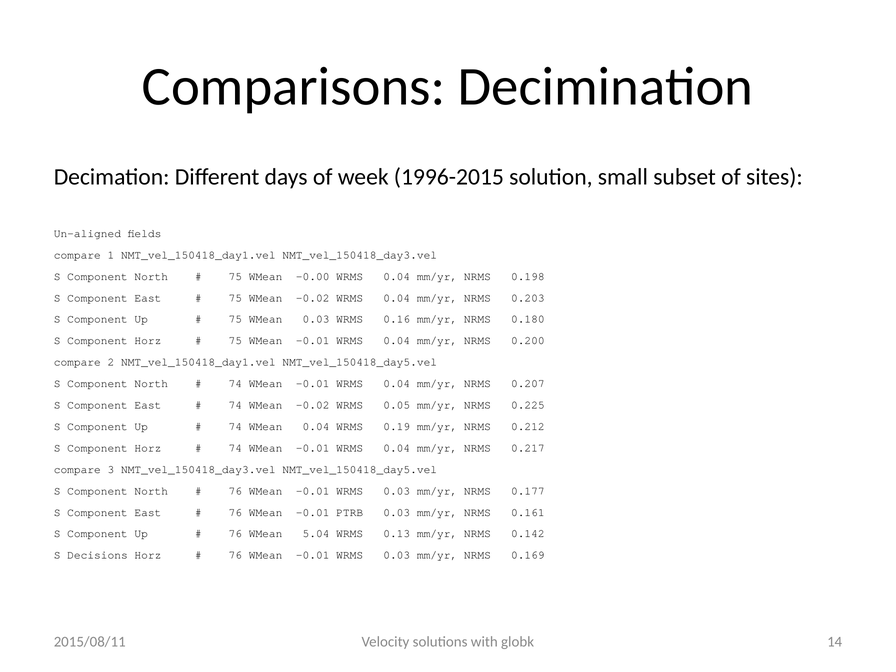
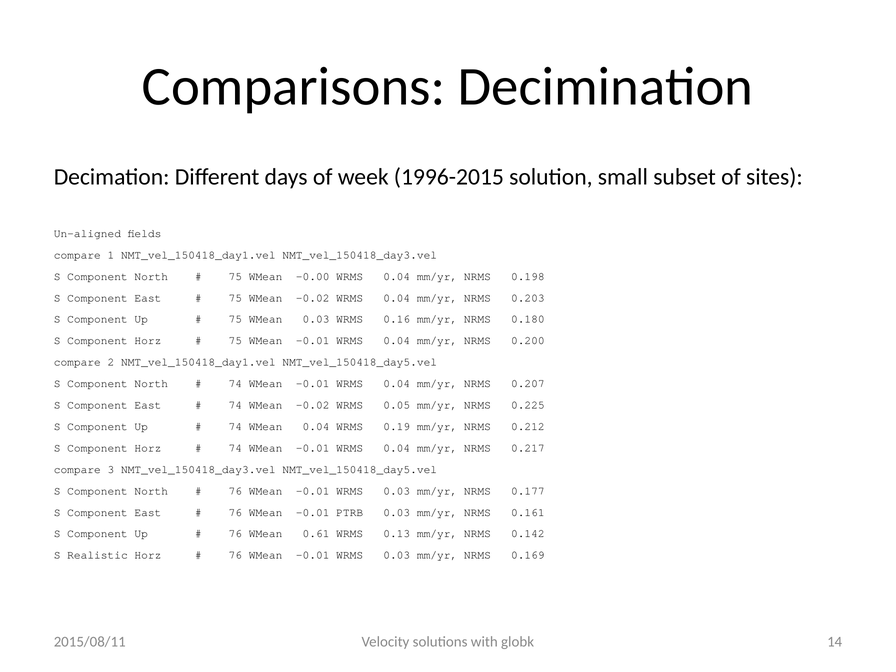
5.04: 5.04 -> 0.61 (316, 534)
Decisions: Decisions -> Realistic (97, 555)
